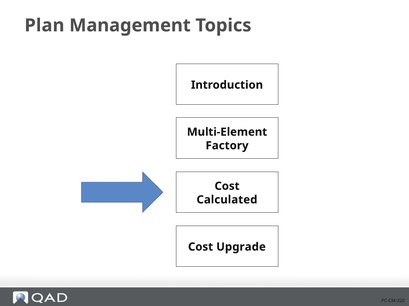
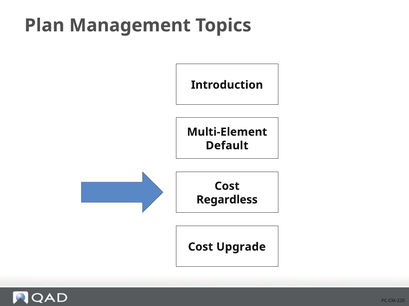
Factory: Factory -> Default (227, 146)
Calculated: Calculated -> Regardless (227, 200)
